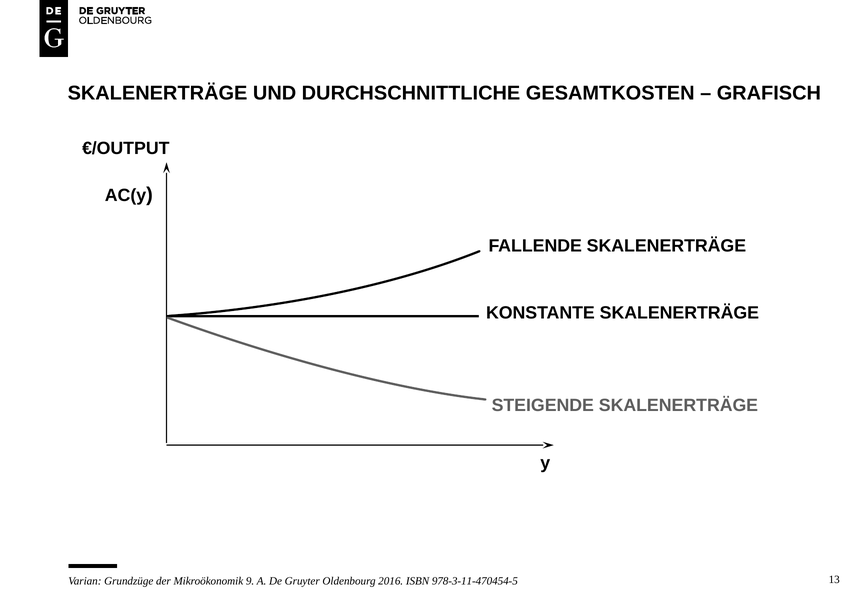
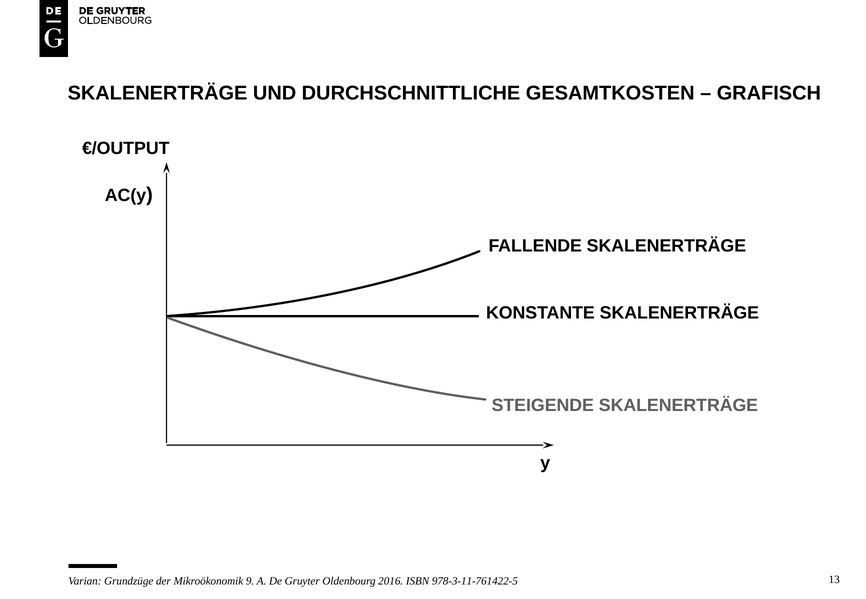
978-3-11-470454-5: 978-3-11-470454-5 -> 978-3-11-761422-5 (475, 582)
